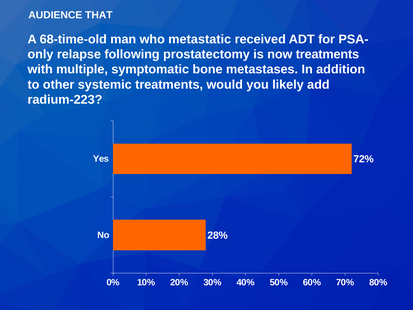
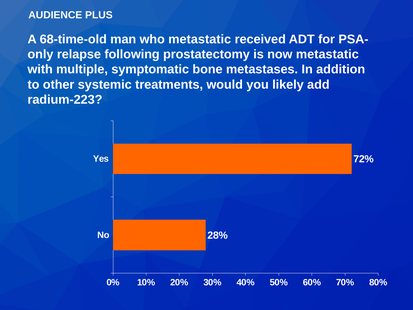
THAT: THAT -> PLUS (99, 15)
now treatments: treatments -> metastatic (327, 54)
